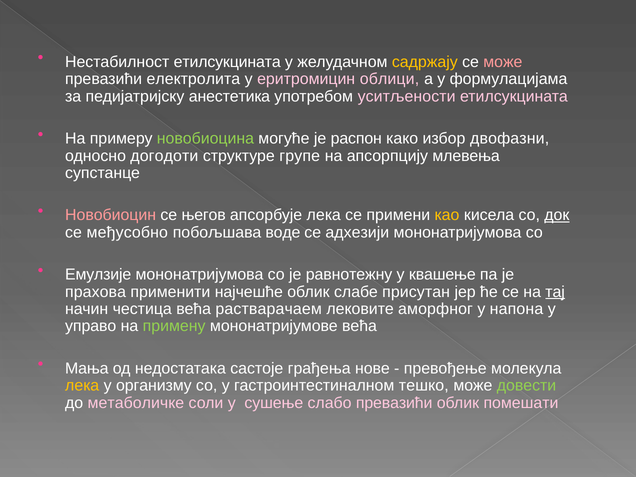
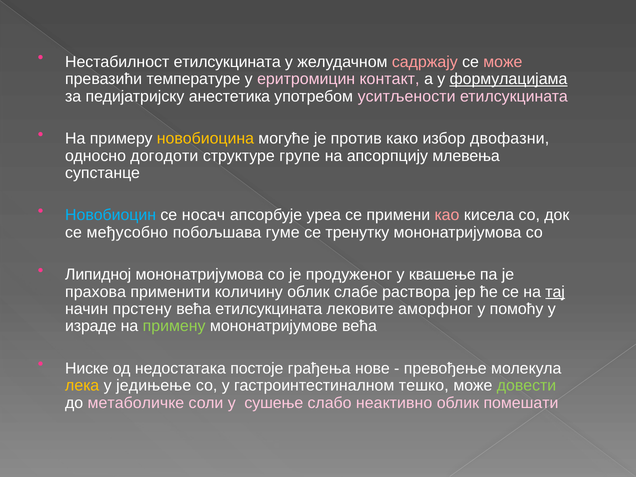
садржају colour: yellow -> pink (425, 62)
електролита: електролита -> температуре (193, 79)
облици: облици -> контакт (390, 79)
формулацијама underline: none -> present (508, 79)
новобиоцина colour: light green -> yellow (205, 139)
распон: распон -> против (356, 139)
Новобиоцин colour: pink -> light blue (111, 215)
његов: његов -> носач (203, 215)
апсорбује лека: лека -> уреa (324, 215)
као colour: yellow -> pink (447, 215)
док underline: present -> none (557, 215)
воде: воде -> гуме (283, 232)
адхезији: адхезији -> тренутку (357, 232)
Емулзије: Емулзије -> Липидној (98, 275)
равнотежну: равнотежну -> продуженог (349, 275)
најчешће: најчешће -> количину (249, 292)
присутан: присутан -> раствора (416, 292)
честица: честица -> прстену (142, 309)
већа растварачаем: растварачаем -> етилсукцината (269, 309)
напона: напона -> помоћу (517, 309)
управо: управо -> израде (91, 326)
Мања: Мања -> Ниске (87, 368)
састоје: састоје -> постоје (257, 368)
организму: организму -> једињење (154, 386)
слабо превазићи: превазићи -> неактивно (394, 403)
